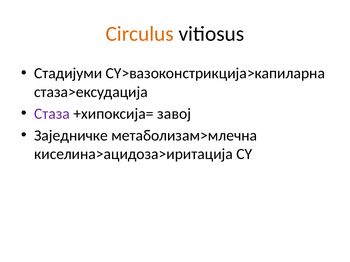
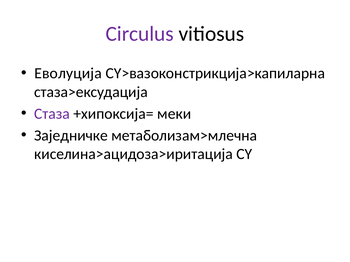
Circulus colour: orange -> purple (140, 34)
Стадијуми: Стадијуми -> Еволуција (68, 73)
завој: завој -> меки (174, 114)
